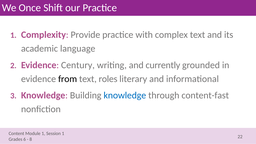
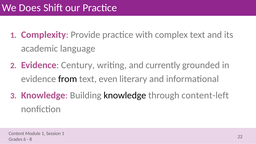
Once: Once -> Does (30, 8)
roles: roles -> even (108, 79)
knowledge colour: blue -> black (125, 95)
content-fast: content-fast -> content-left (205, 95)
